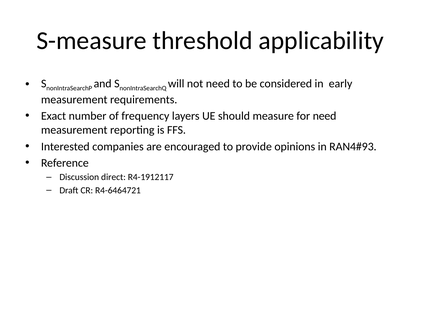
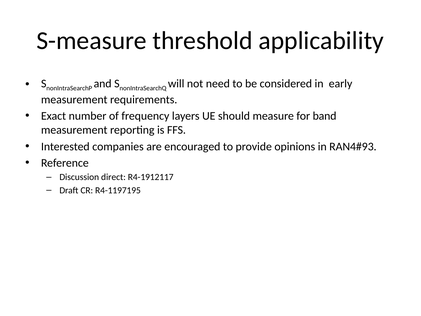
for need: need -> band (325, 116)
R4-6464721: R4-6464721 -> R4-1197195 (118, 190)
